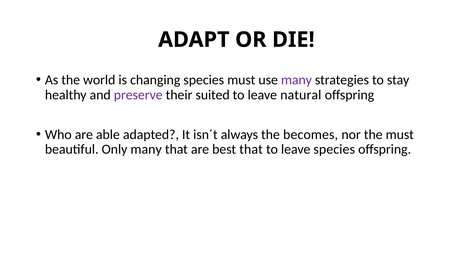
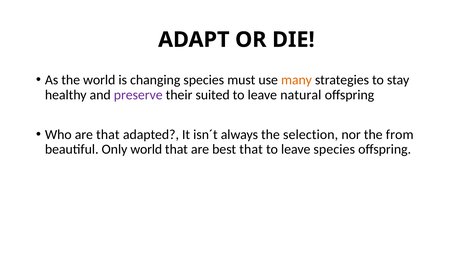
many colour: purple -> orange (296, 80)
are able: able -> that (108, 135)
becomes: becomes -> selection (311, 135)
the must: must -> from (400, 135)
Only many: many -> world (146, 149)
